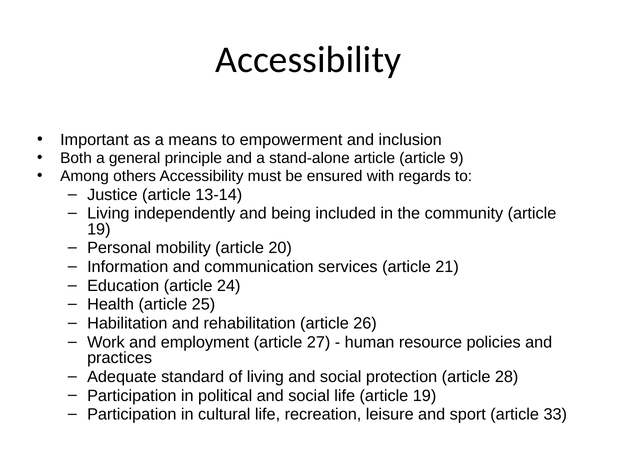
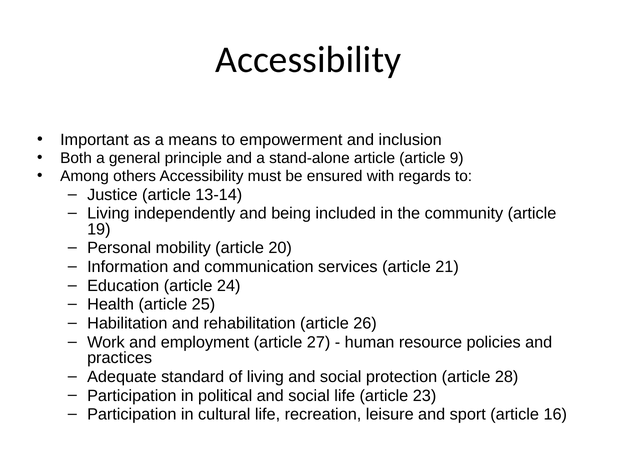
life article 19: 19 -> 23 (425, 395)
33: 33 -> 16 (555, 414)
